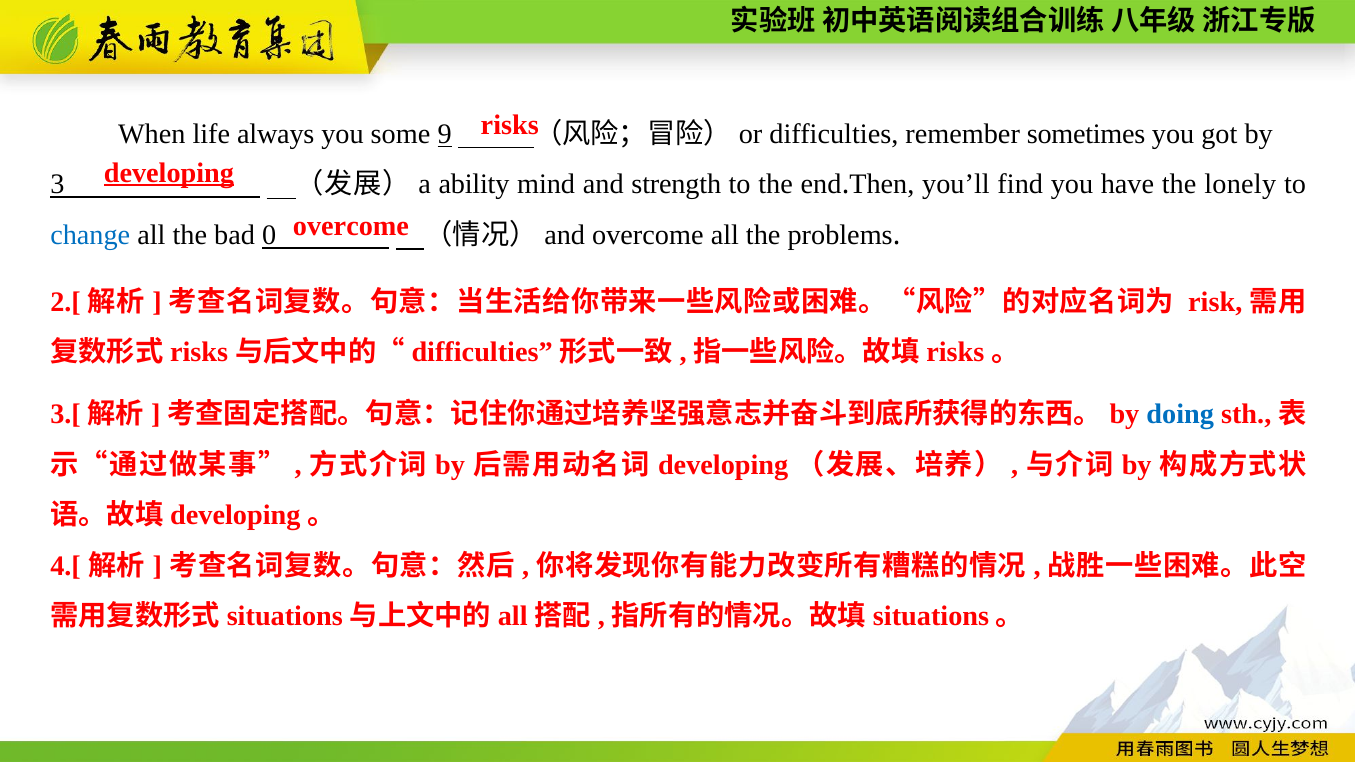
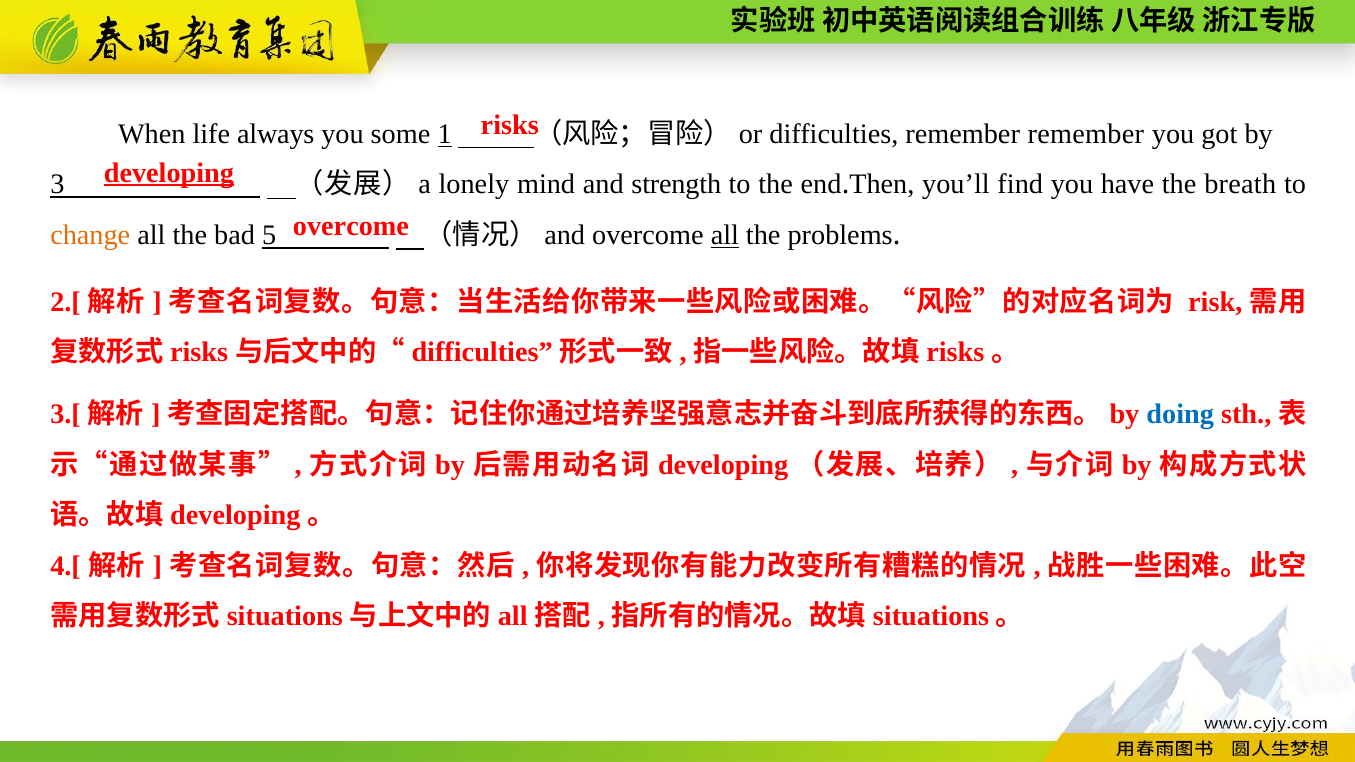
9: 9 -> 1 (445, 134)
remember sometimes: sometimes -> remember (1086, 134)
ability: ability -> lonely (474, 185)
lonely: lonely -> breath (1240, 185)
change colour: blue -> orange (90, 236)
0: 0 -> 5 (269, 236)
all underline: none -> present (725, 236)
